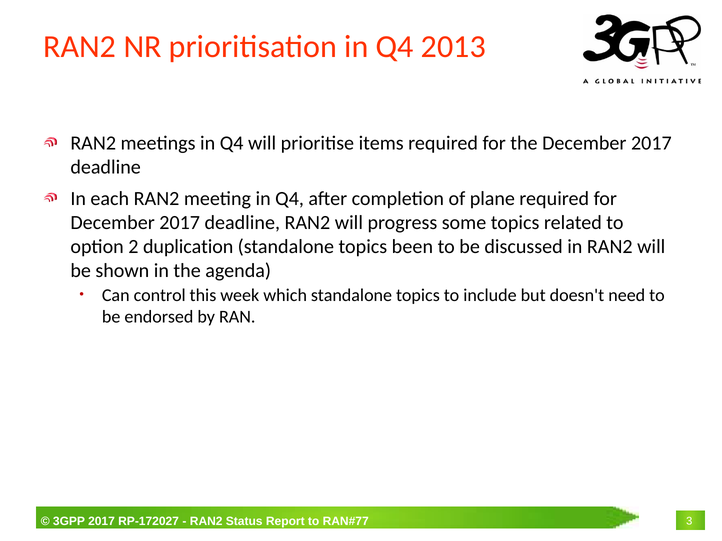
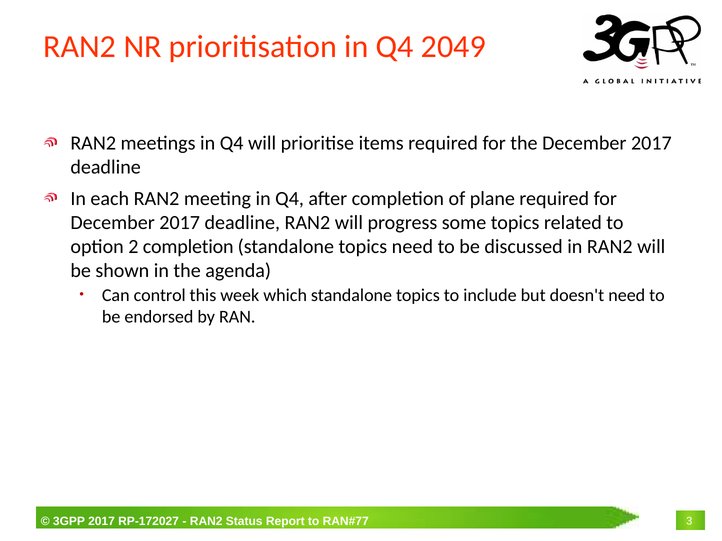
2013: 2013 -> 2049 (453, 47)
2 duplication: duplication -> completion (188, 247)
topics been: been -> need (412, 247)
